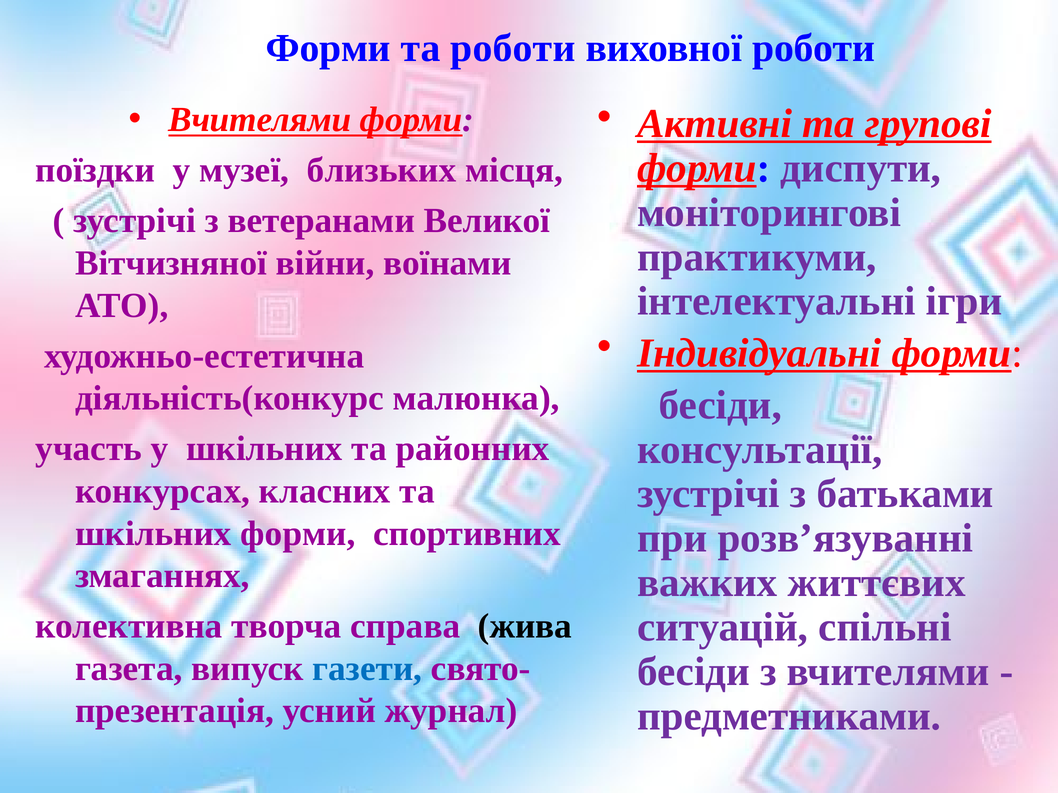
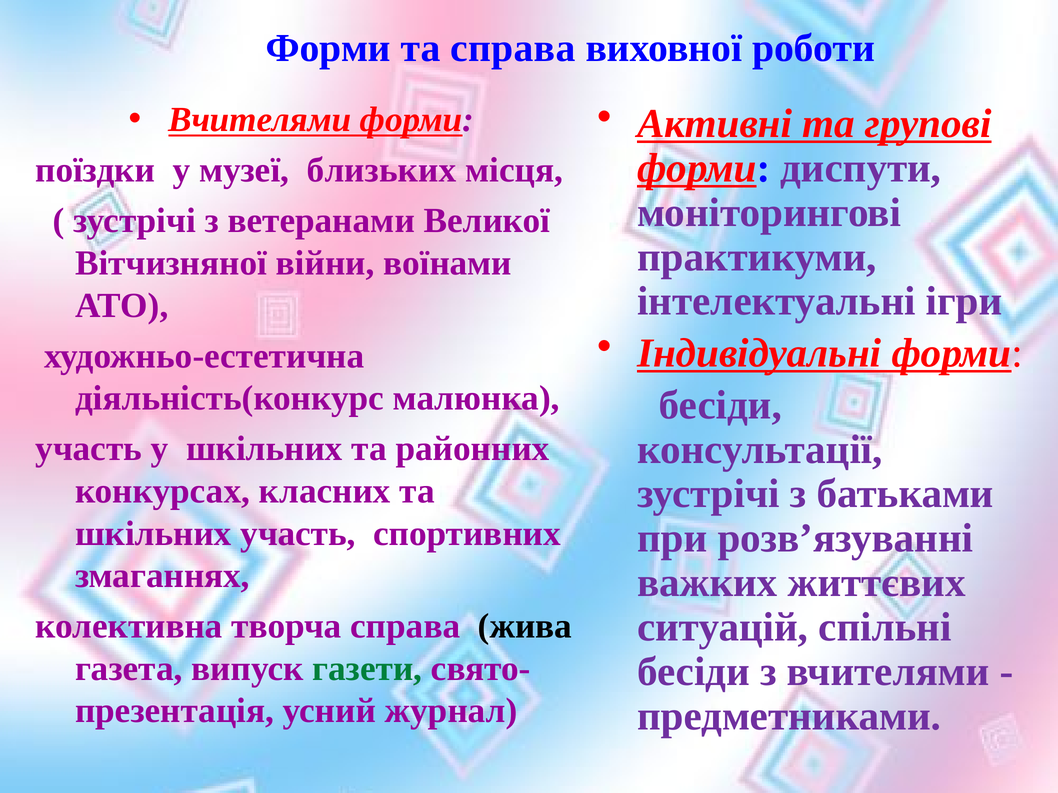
та роботи: роботи -> справа (513, 48)
шкільних форми: форми -> участь (298, 534)
газети colour: blue -> green (367, 669)
